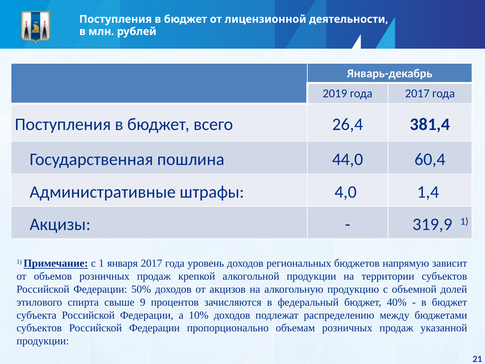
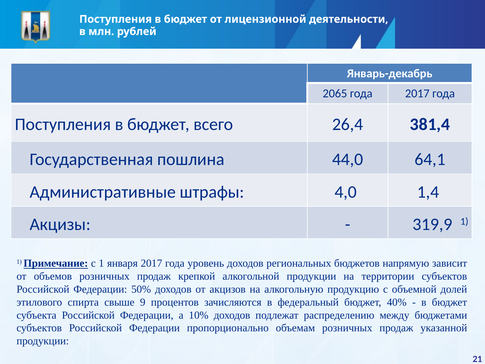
2019: 2019 -> 2065 (335, 93)
60,4: 60,4 -> 64,1 (430, 159)
